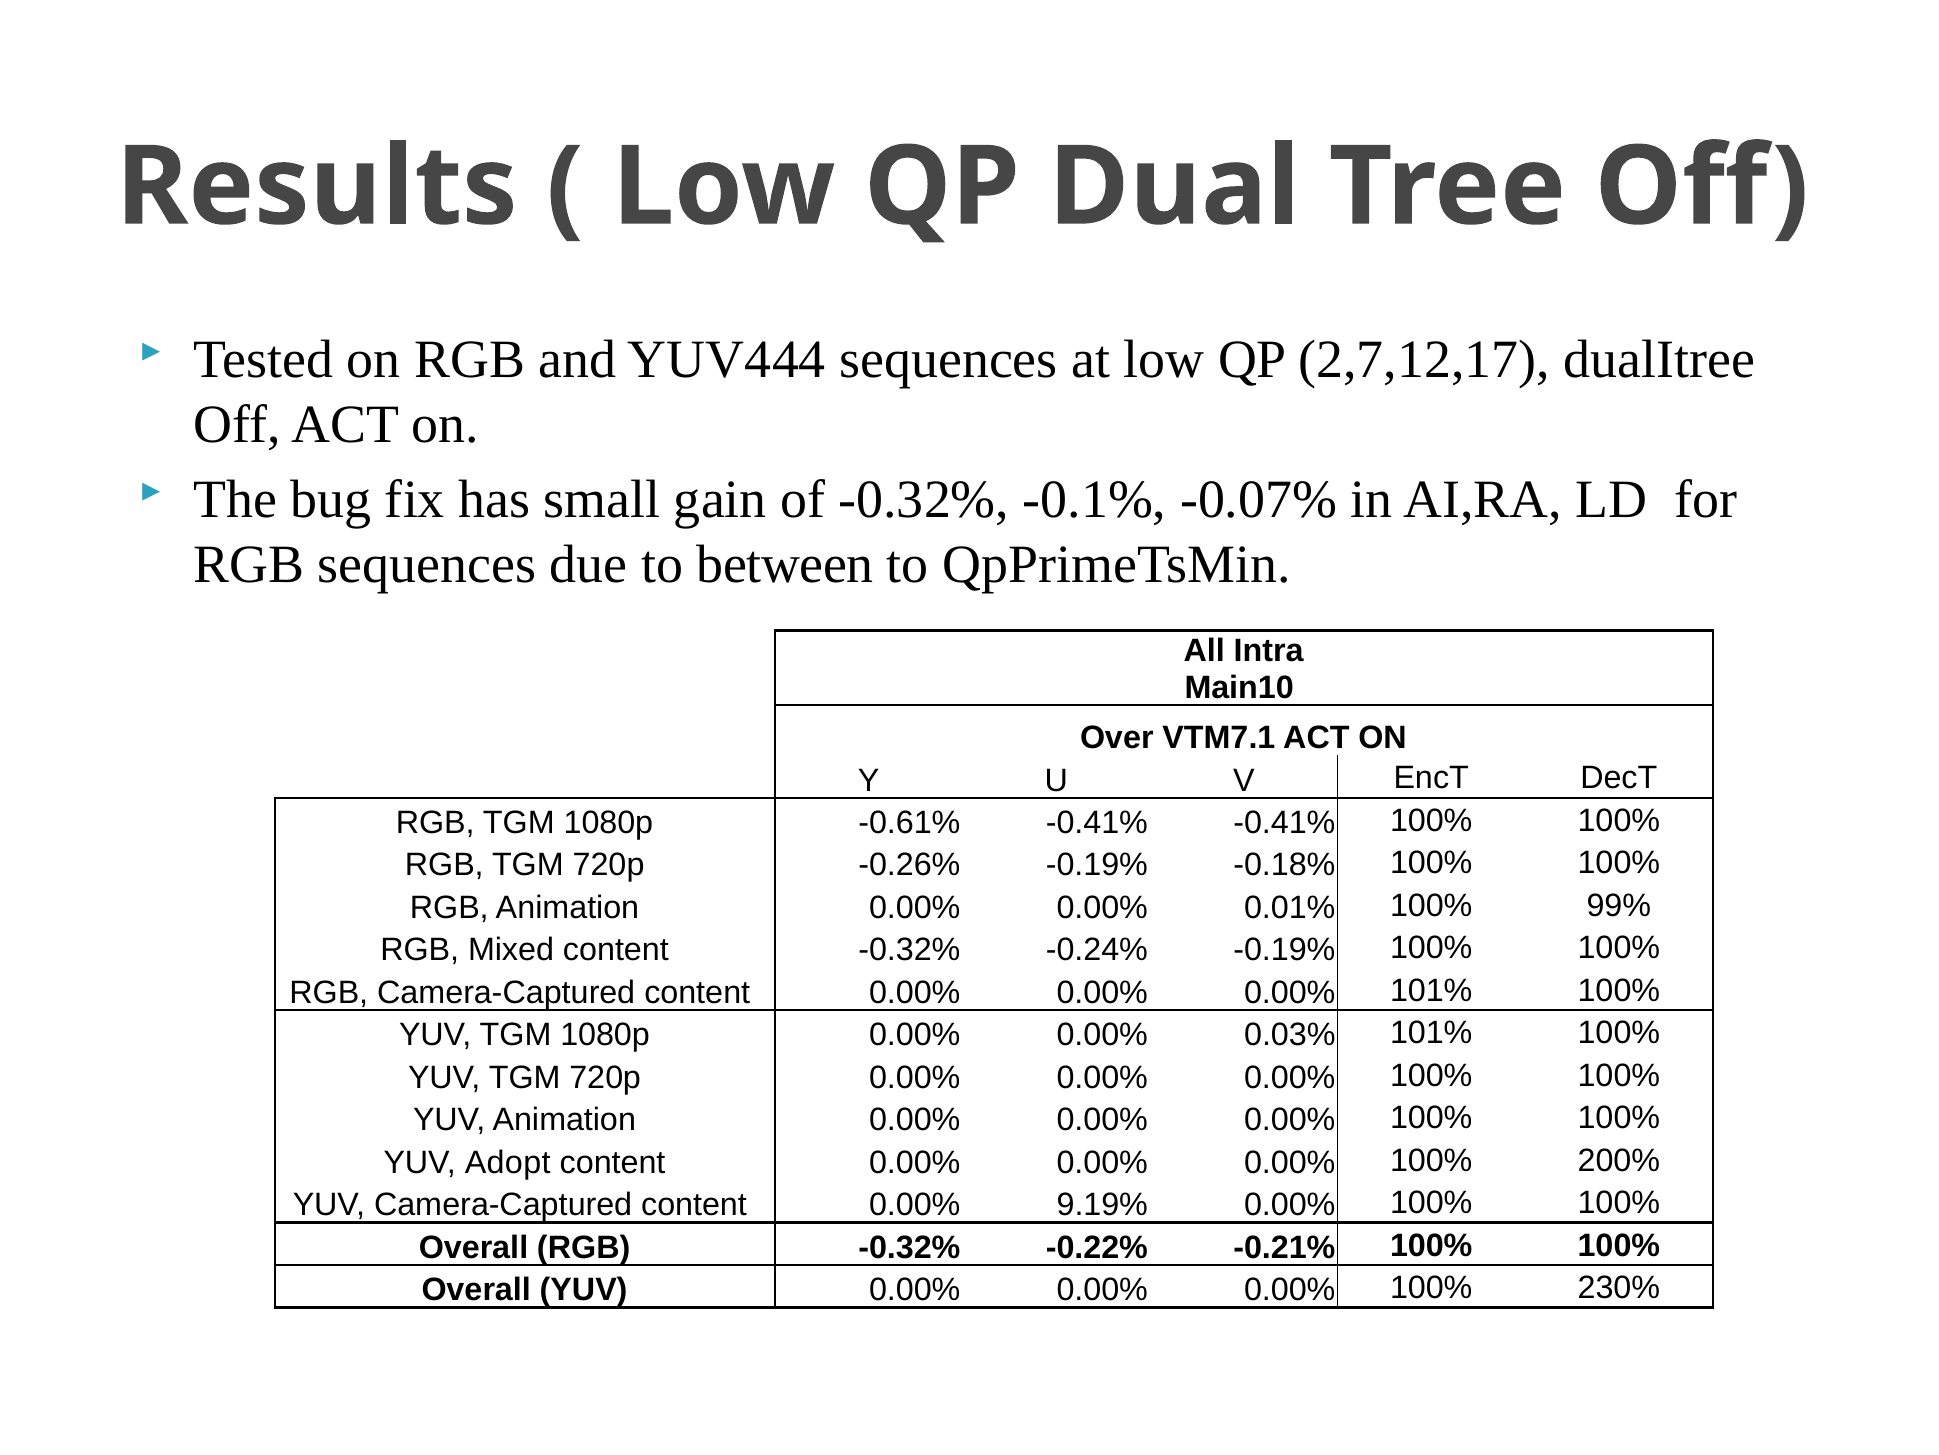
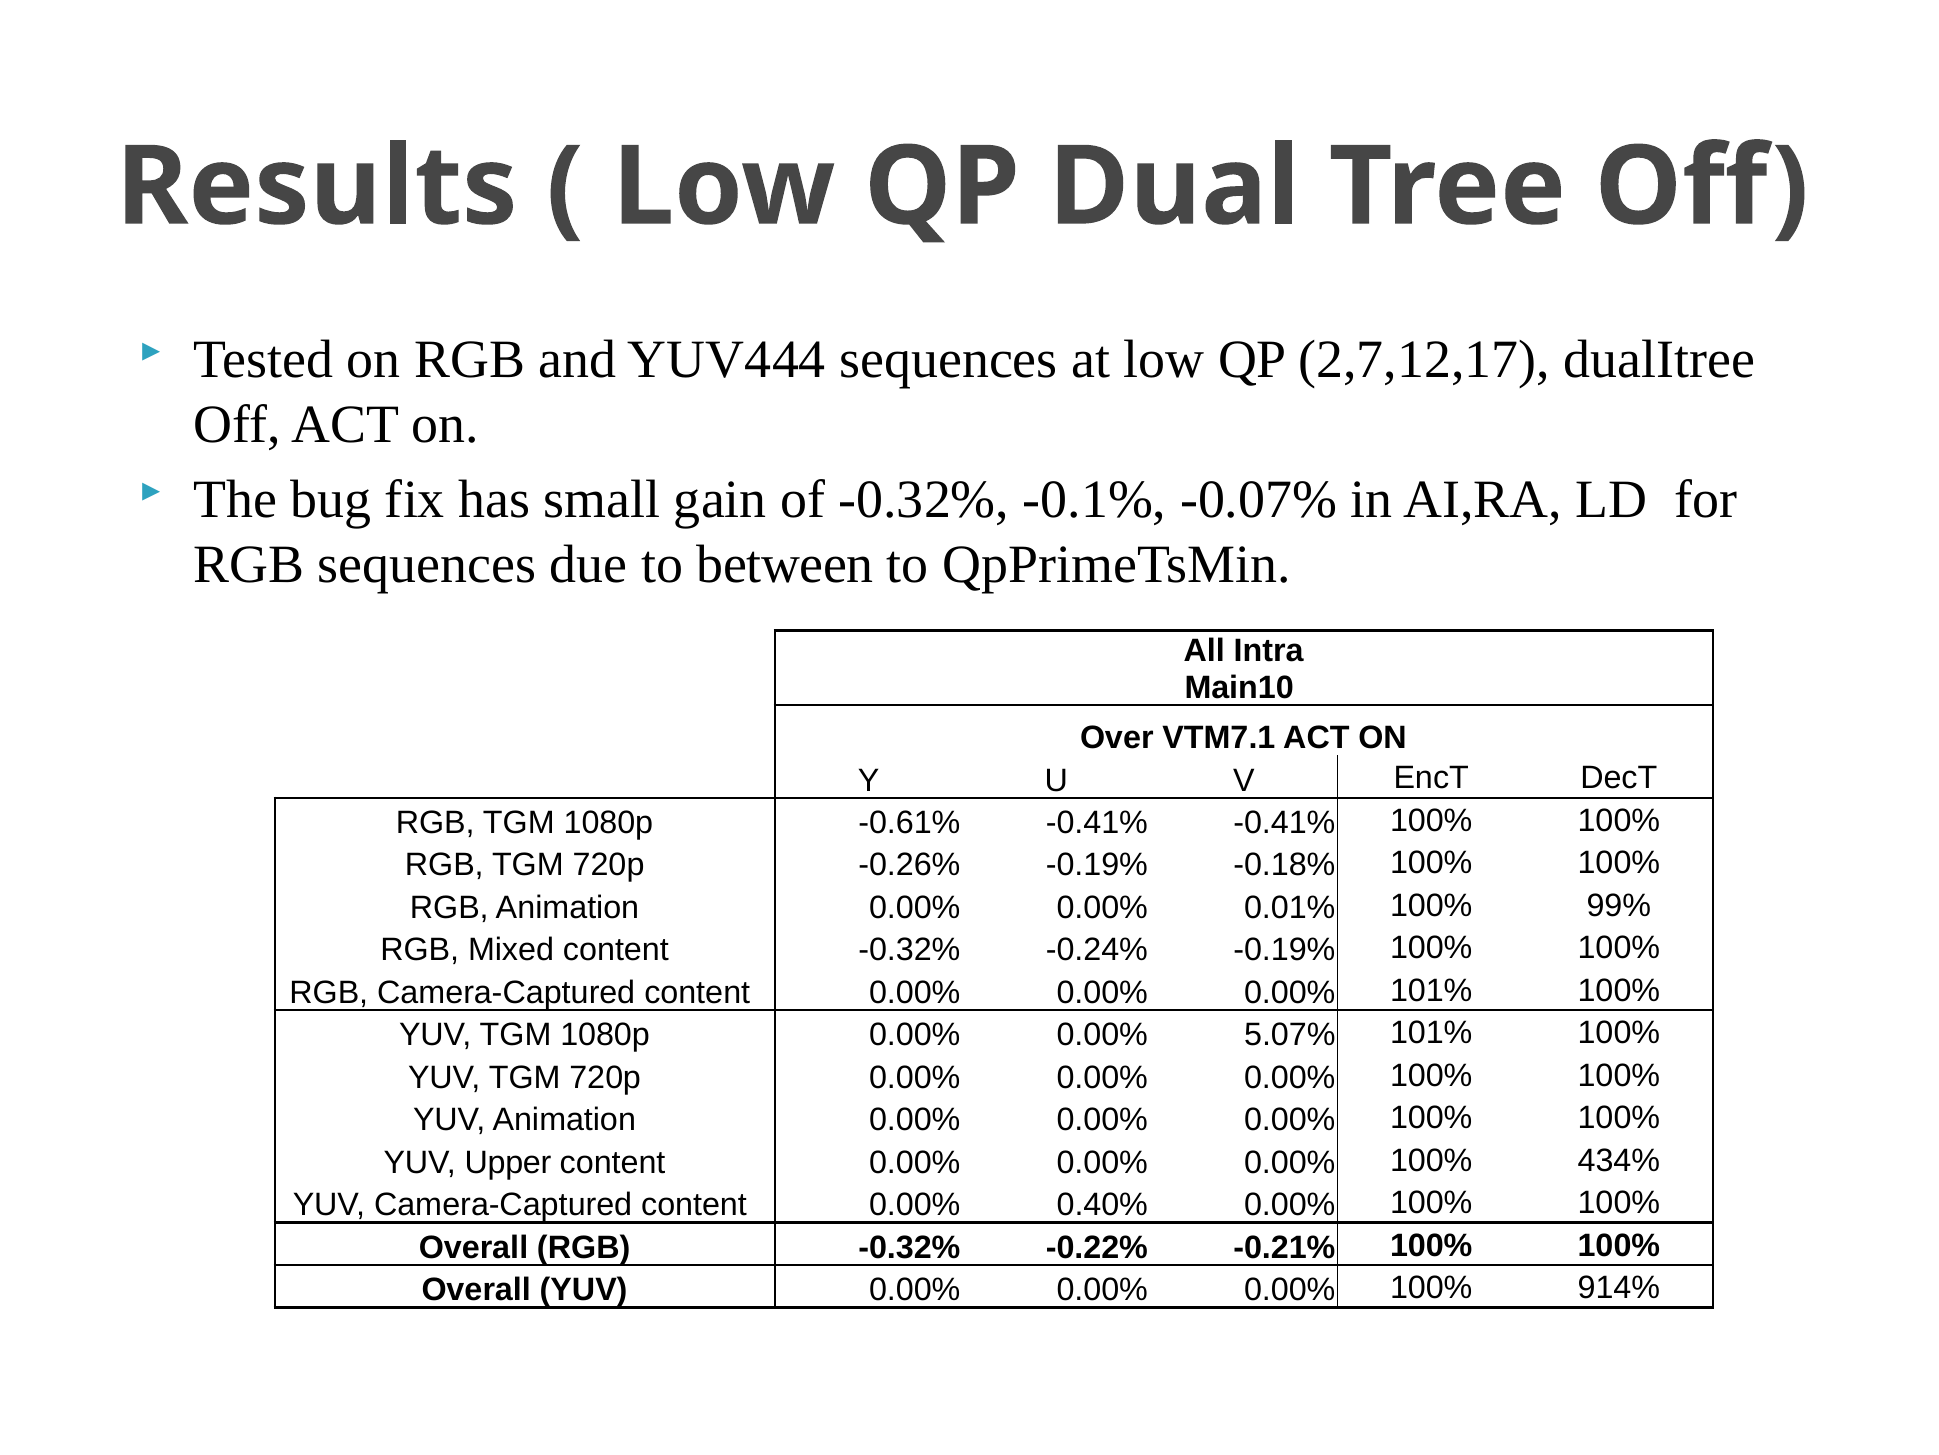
0.03%: 0.03% -> 5.07% (1290, 1035)
Adopt: Adopt -> Upper (508, 1162)
200%: 200% -> 434% (1619, 1160)
9.19%: 9.19% -> 0.40% (1102, 1204)
230%: 230% -> 914% (1619, 1287)
